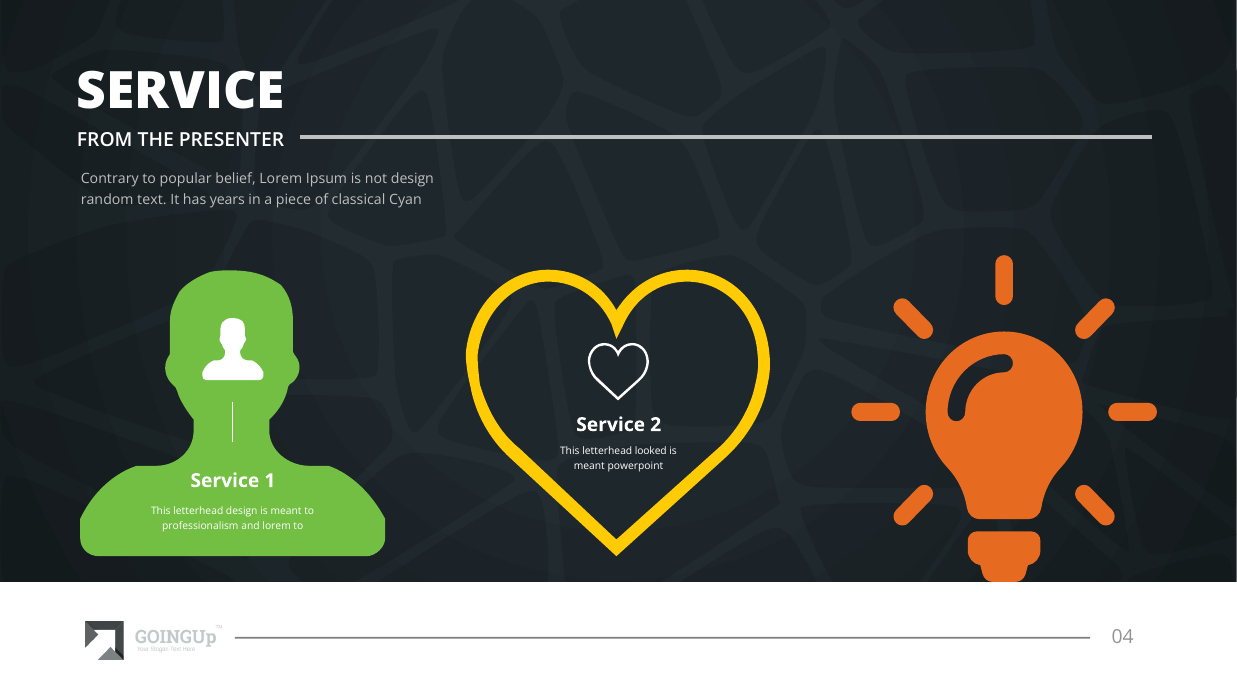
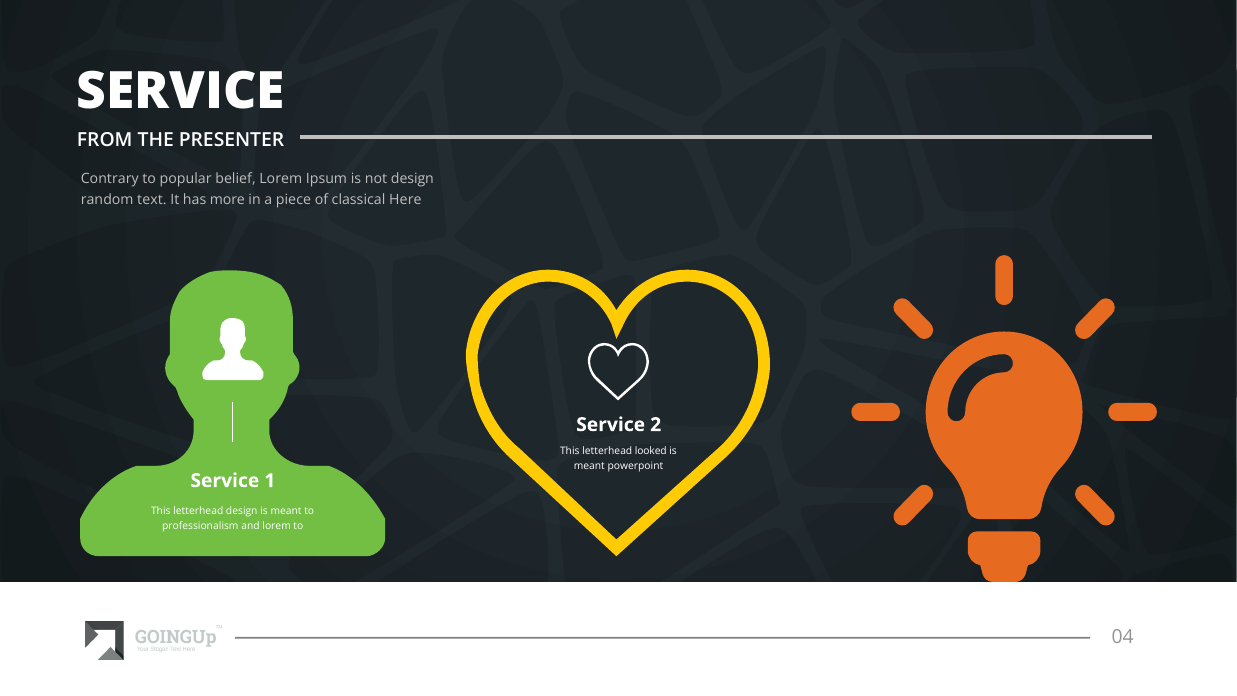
years: years -> more (227, 199)
Cyan: Cyan -> Here (405, 199)
